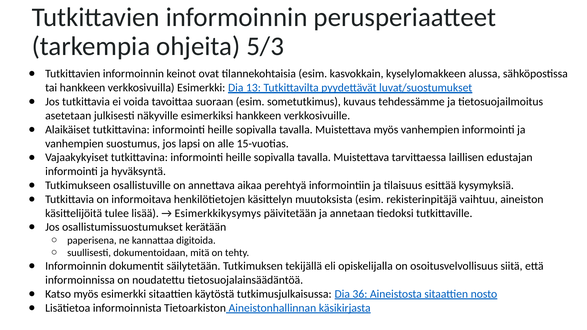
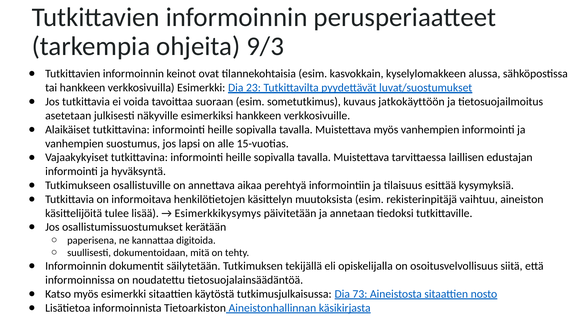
5/3: 5/3 -> 9/3 (265, 46)
13: 13 -> 23 (253, 88)
tehdessämme: tehdessämme -> jatkokäyttöön (412, 102)
36: 36 -> 73 (360, 294)
